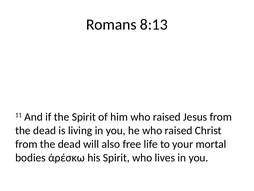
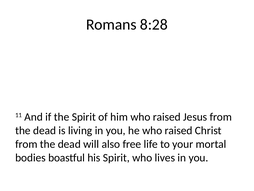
8:13: 8:13 -> 8:28 (154, 25)
ἀρέσκω: ἀρέσκω -> boastful (67, 157)
